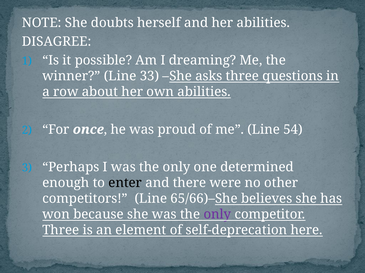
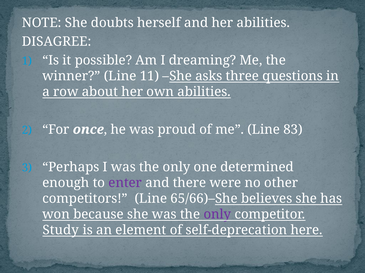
33: 33 -> 11 (149, 76)
54: 54 -> 83 (293, 130)
enter colour: black -> purple (125, 183)
Three: Three -> Study (61, 231)
